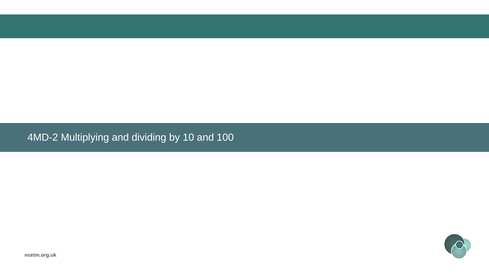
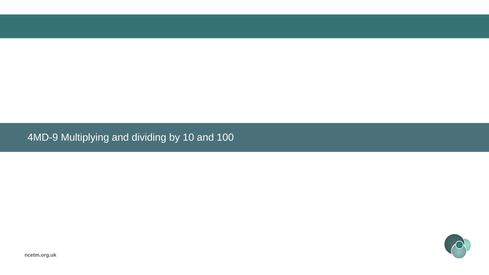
4MD-2: 4MD-2 -> 4MD-9 (43, 138)
